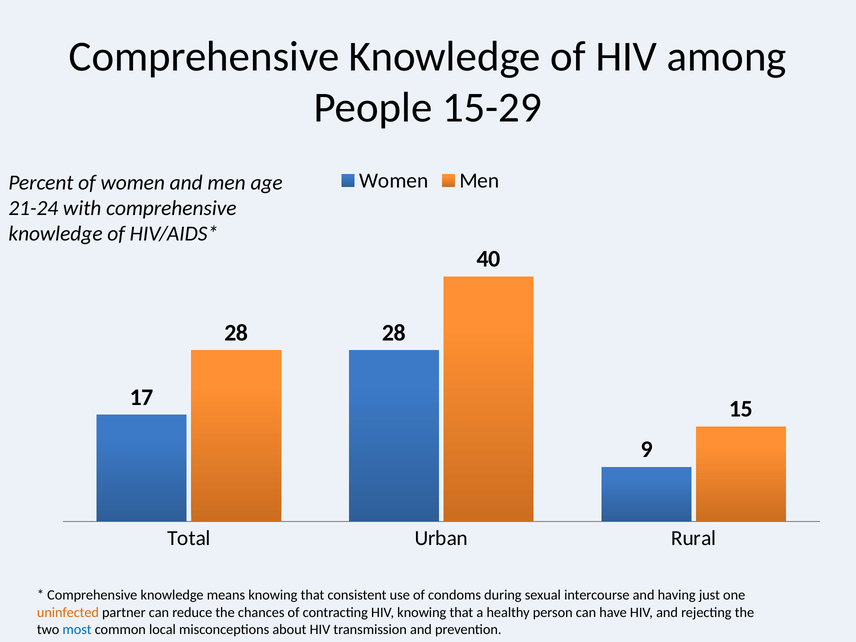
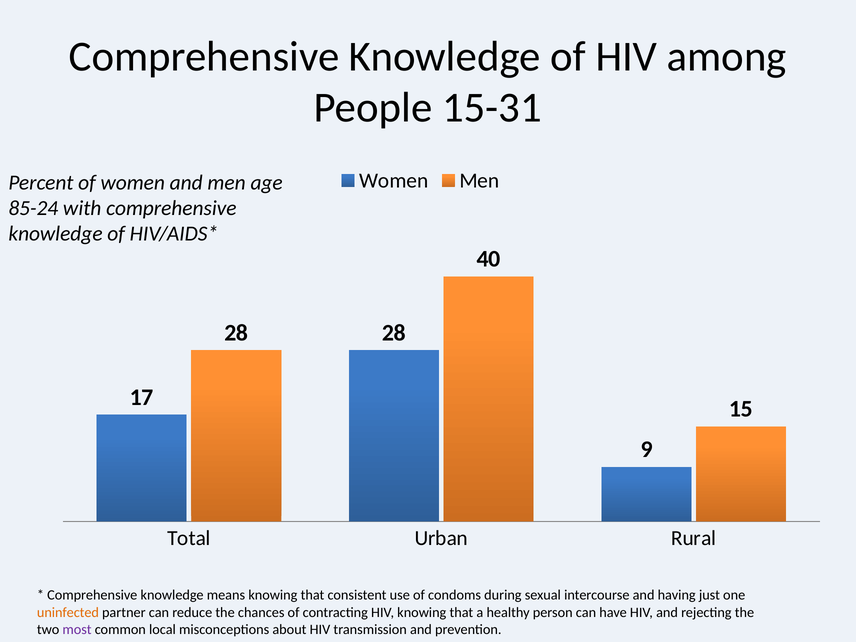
15-29: 15-29 -> 15-31 (492, 108)
21-24: 21-24 -> 85-24 (33, 208)
most colour: blue -> purple (77, 629)
